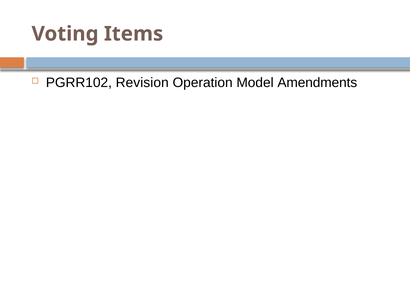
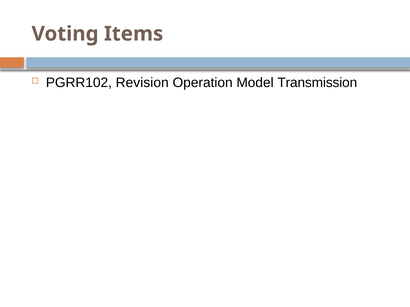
Amendments: Amendments -> Transmission (317, 83)
